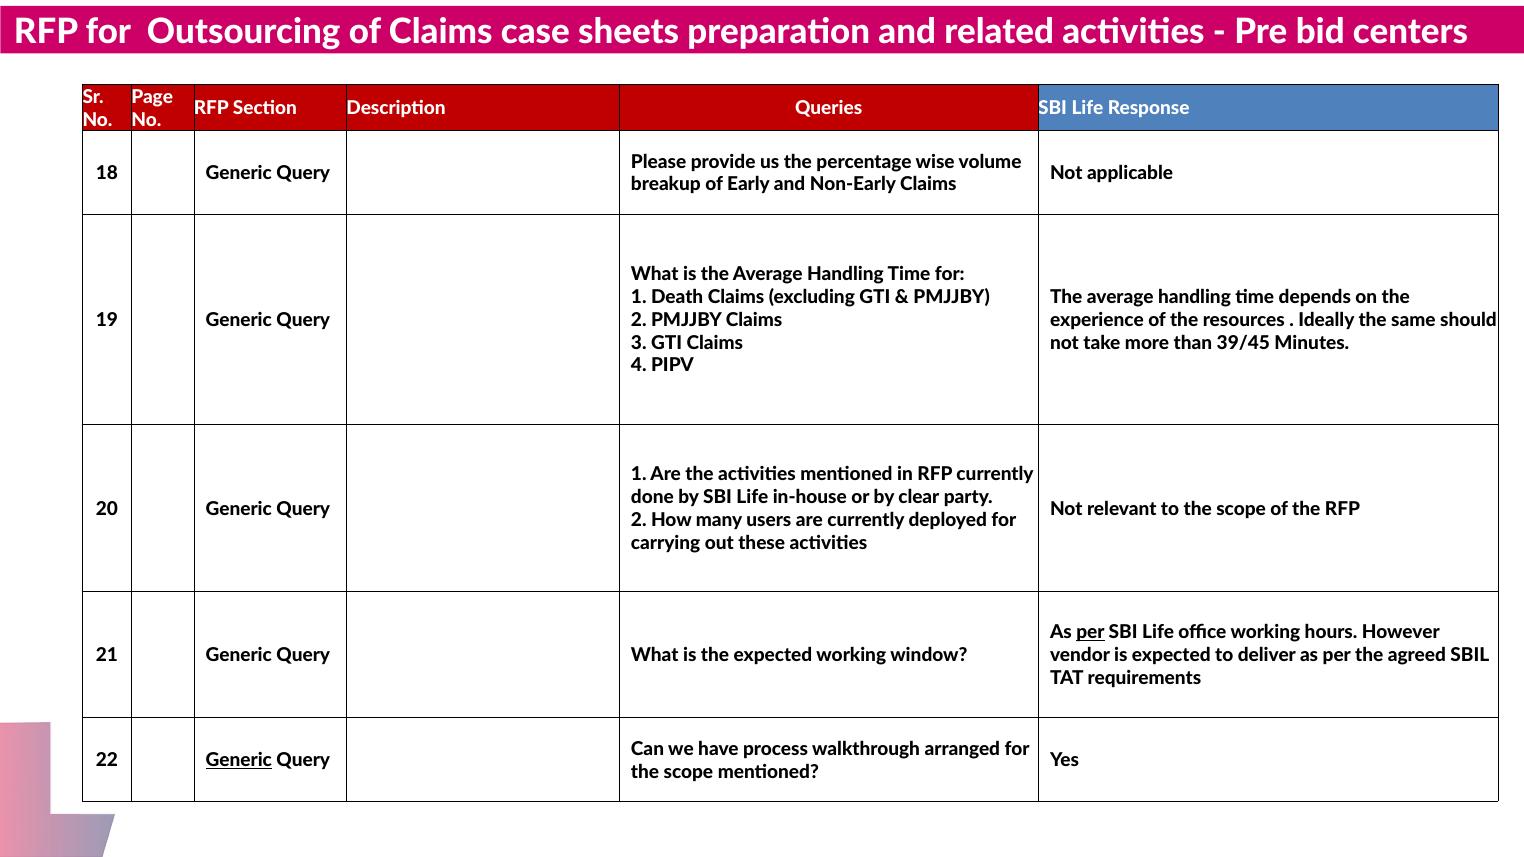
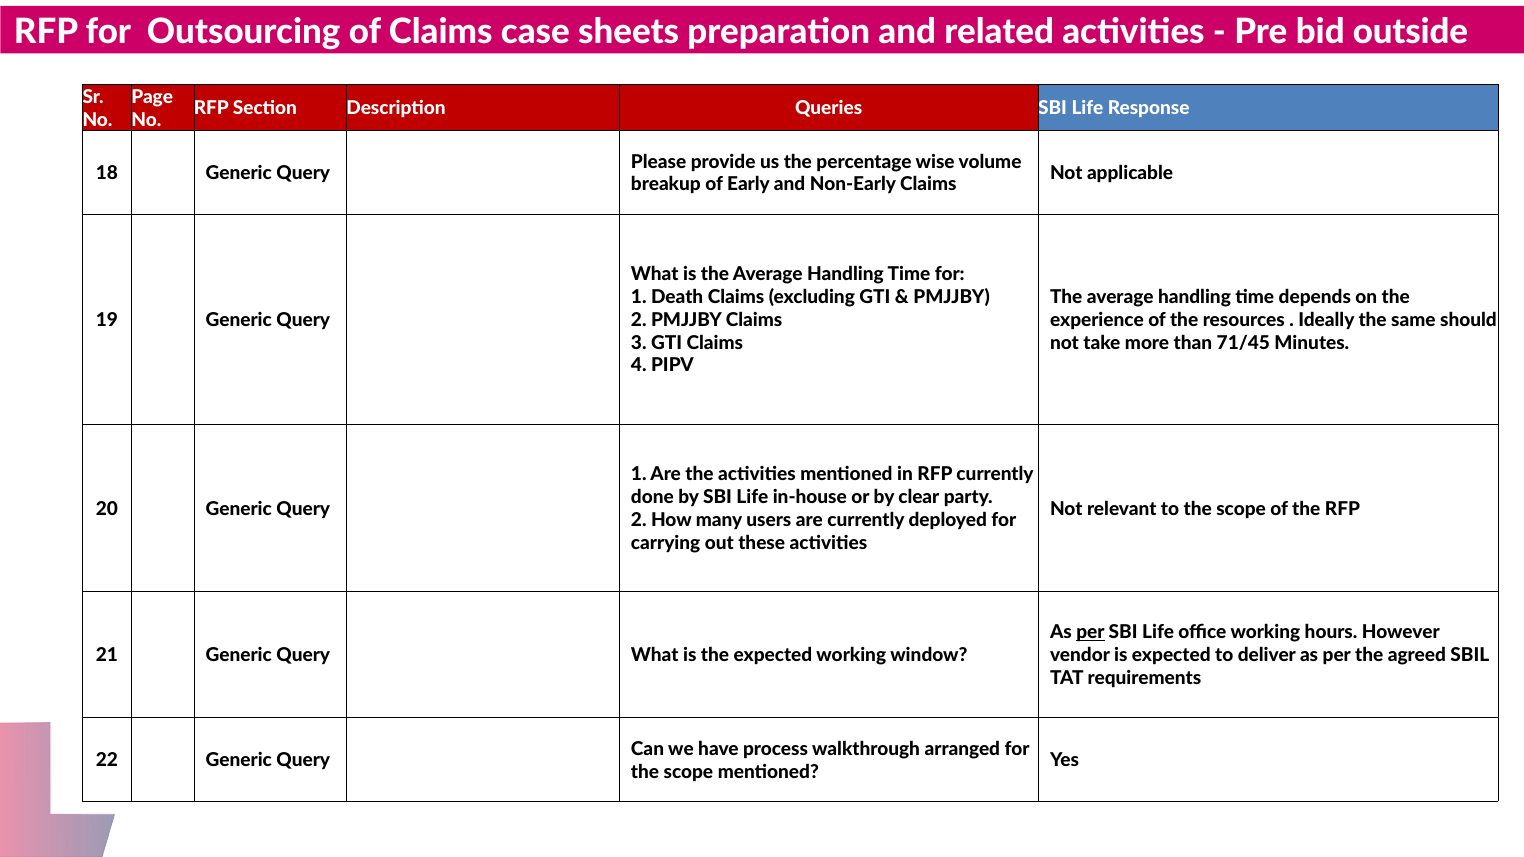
centers: centers -> outside (1410, 32)
39/45: 39/45 -> 71/45 (1243, 343)
Generic underline: present -> none (239, 761)
